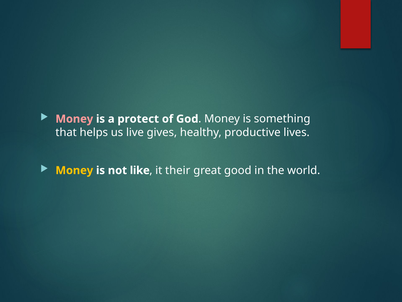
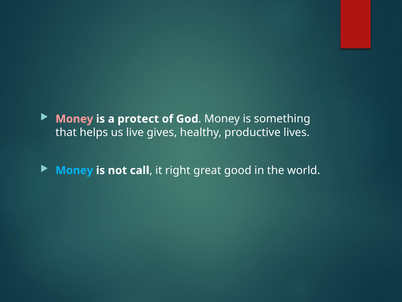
Money colour: yellow -> light blue (74, 170)
like: like -> call (140, 170)
their: their -> right (178, 170)
